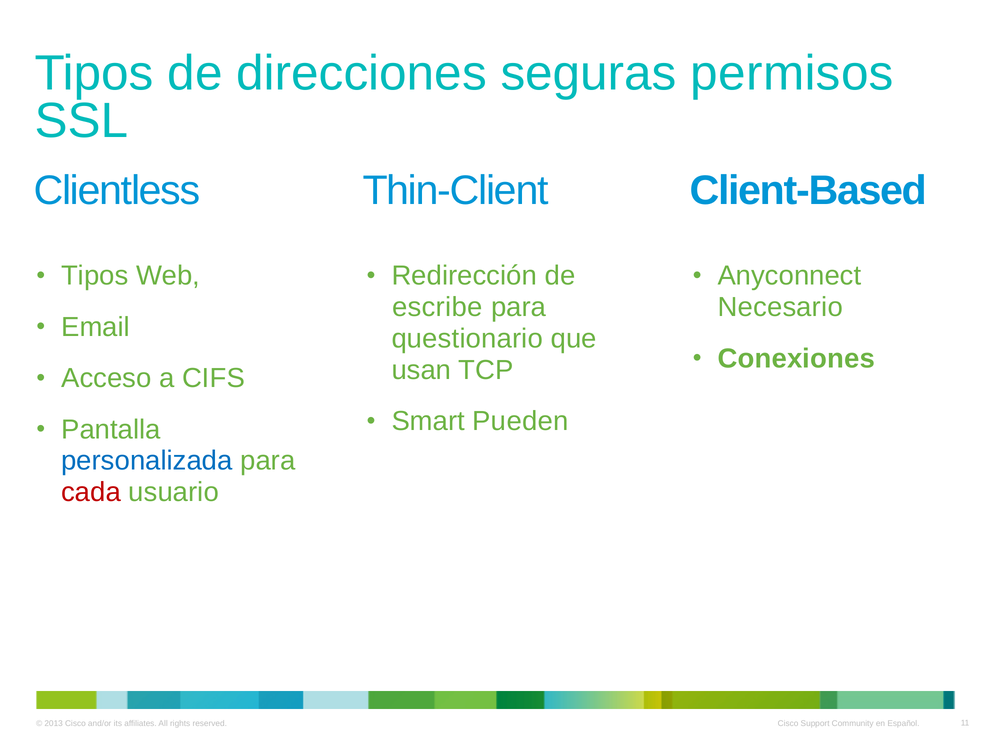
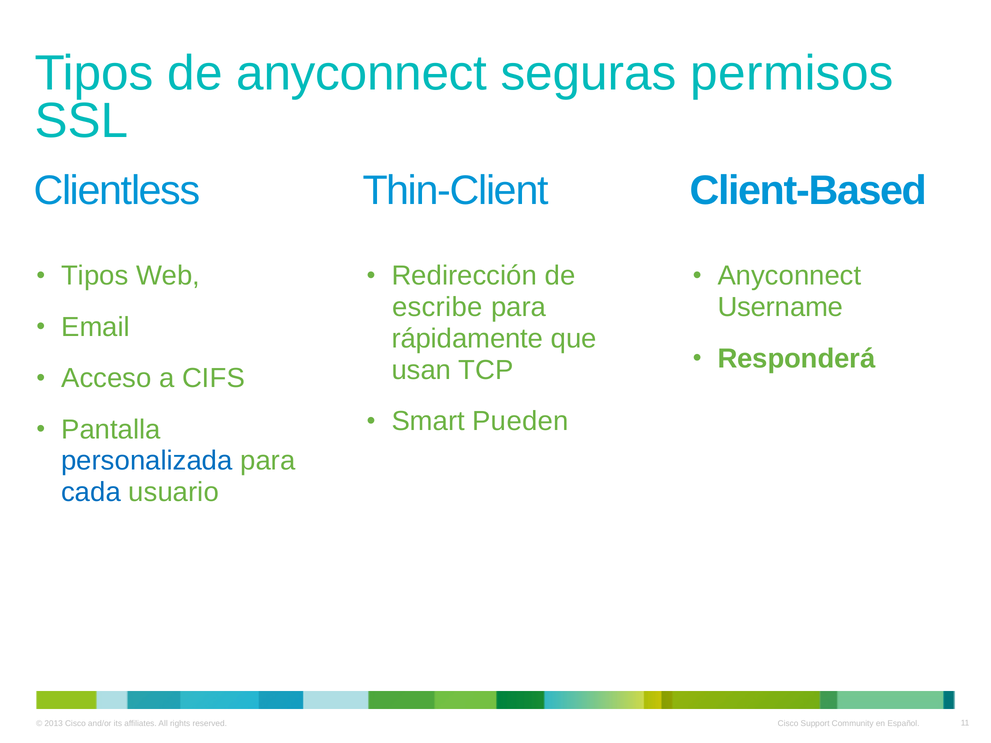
de direcciones: direcciones -> anyconnect (362, 73)
Necesario: Necesario -> Username (780, 307)
questionario: questionario -> rápidamente (467, 339)
Conexiones: Conexiones -> Responderá (796, 359)
cada colour: red -> blue (91, 492)
